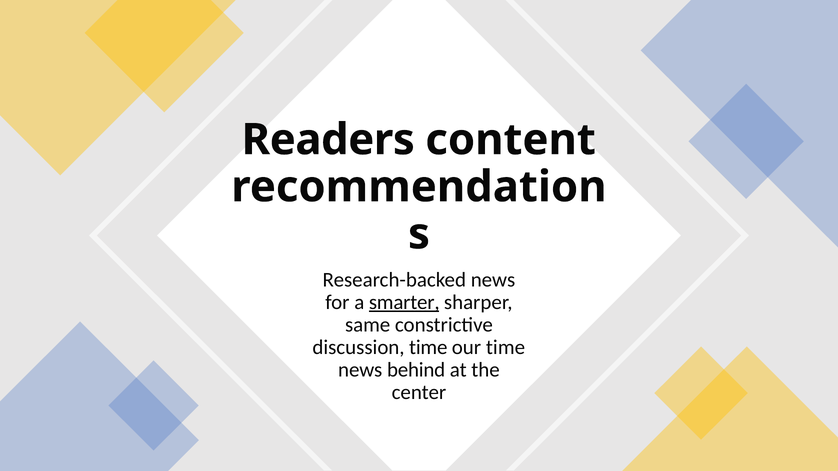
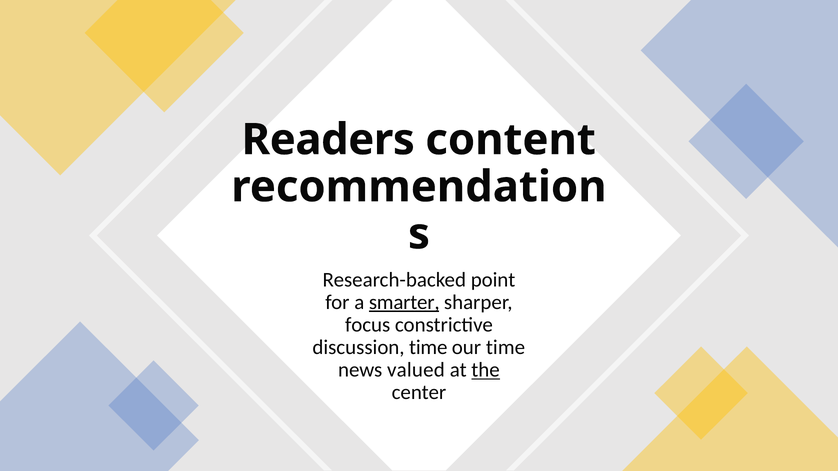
Research-backed news: news -> point (493, 280)
same: same -> focus (368, 325)
behind: behind -> valued (416, 370)
the underline: none -> present (486, 370)
